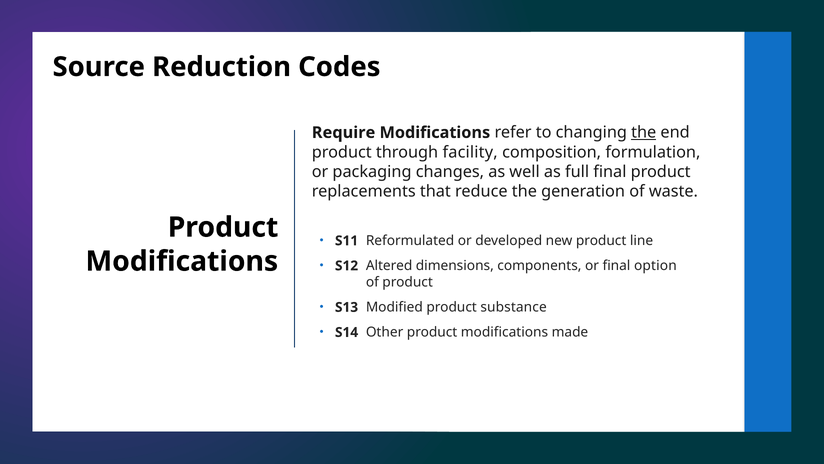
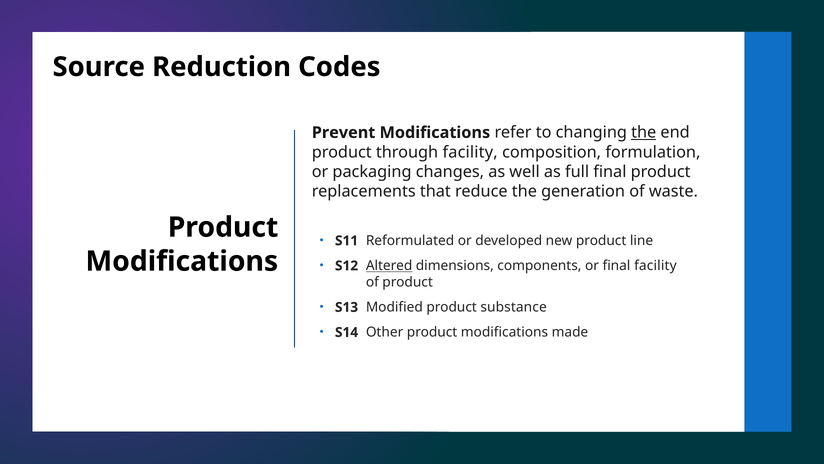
Require: Require -> Prevent (344, 132)
Altered underline: none -> present (389, 266)
final option: option -> facility (655, 266)
